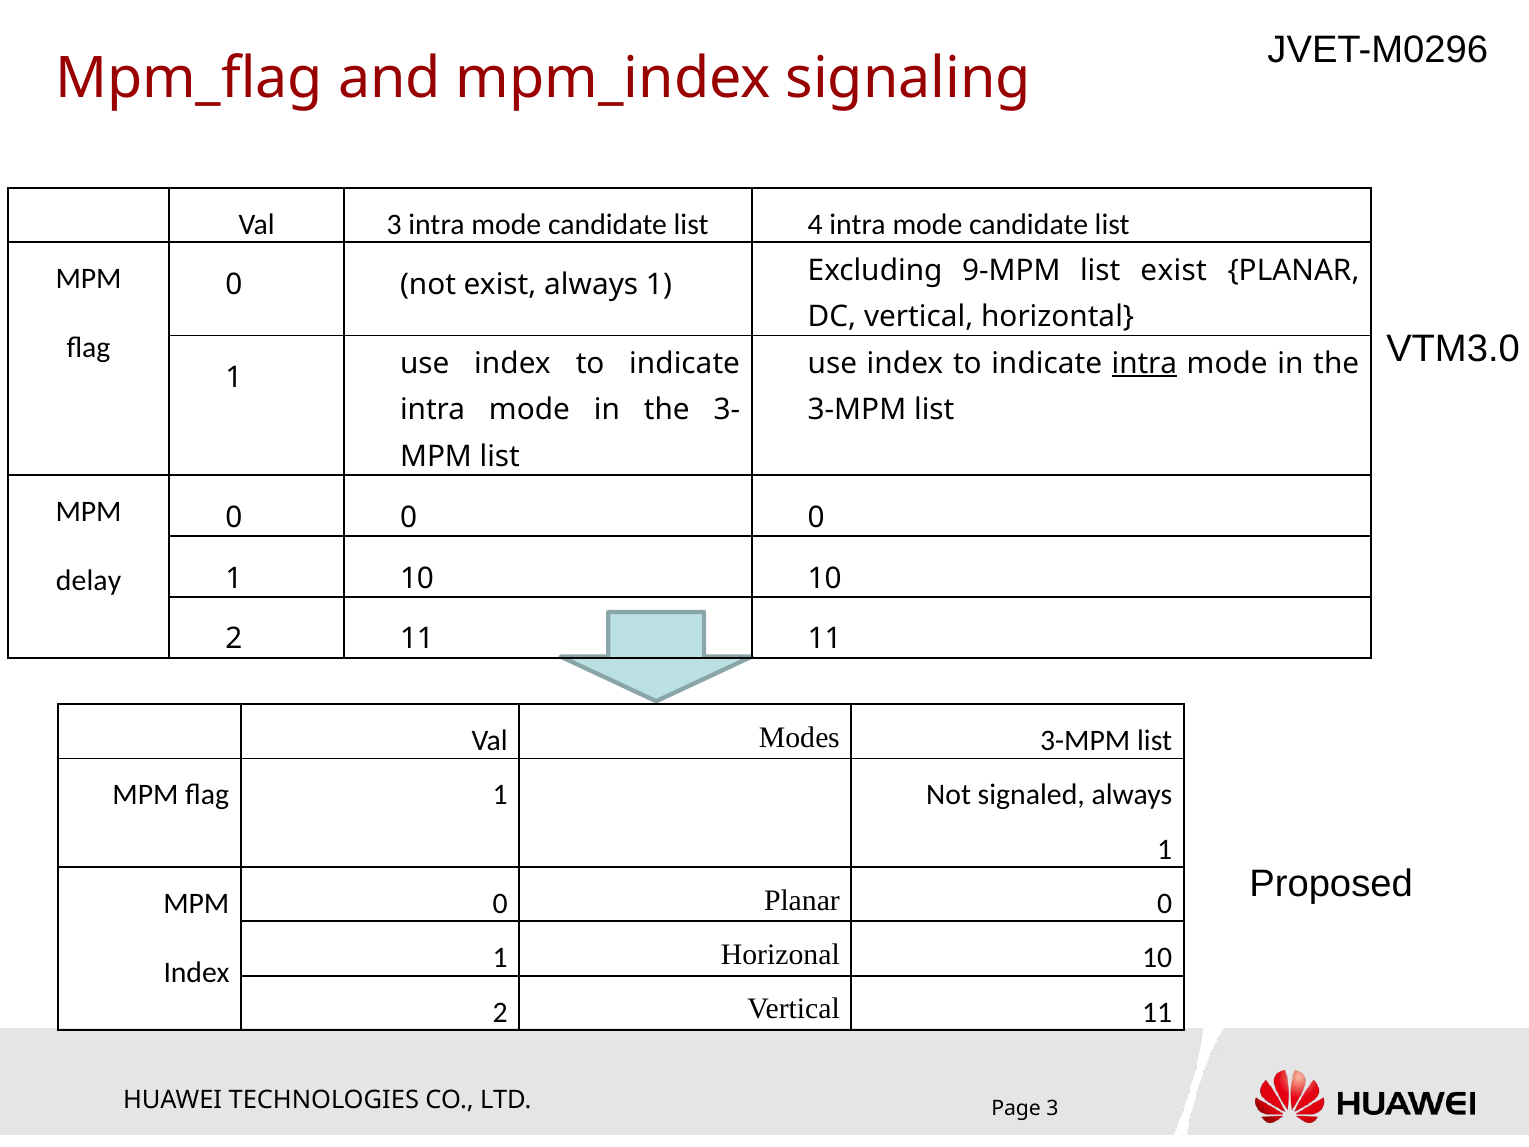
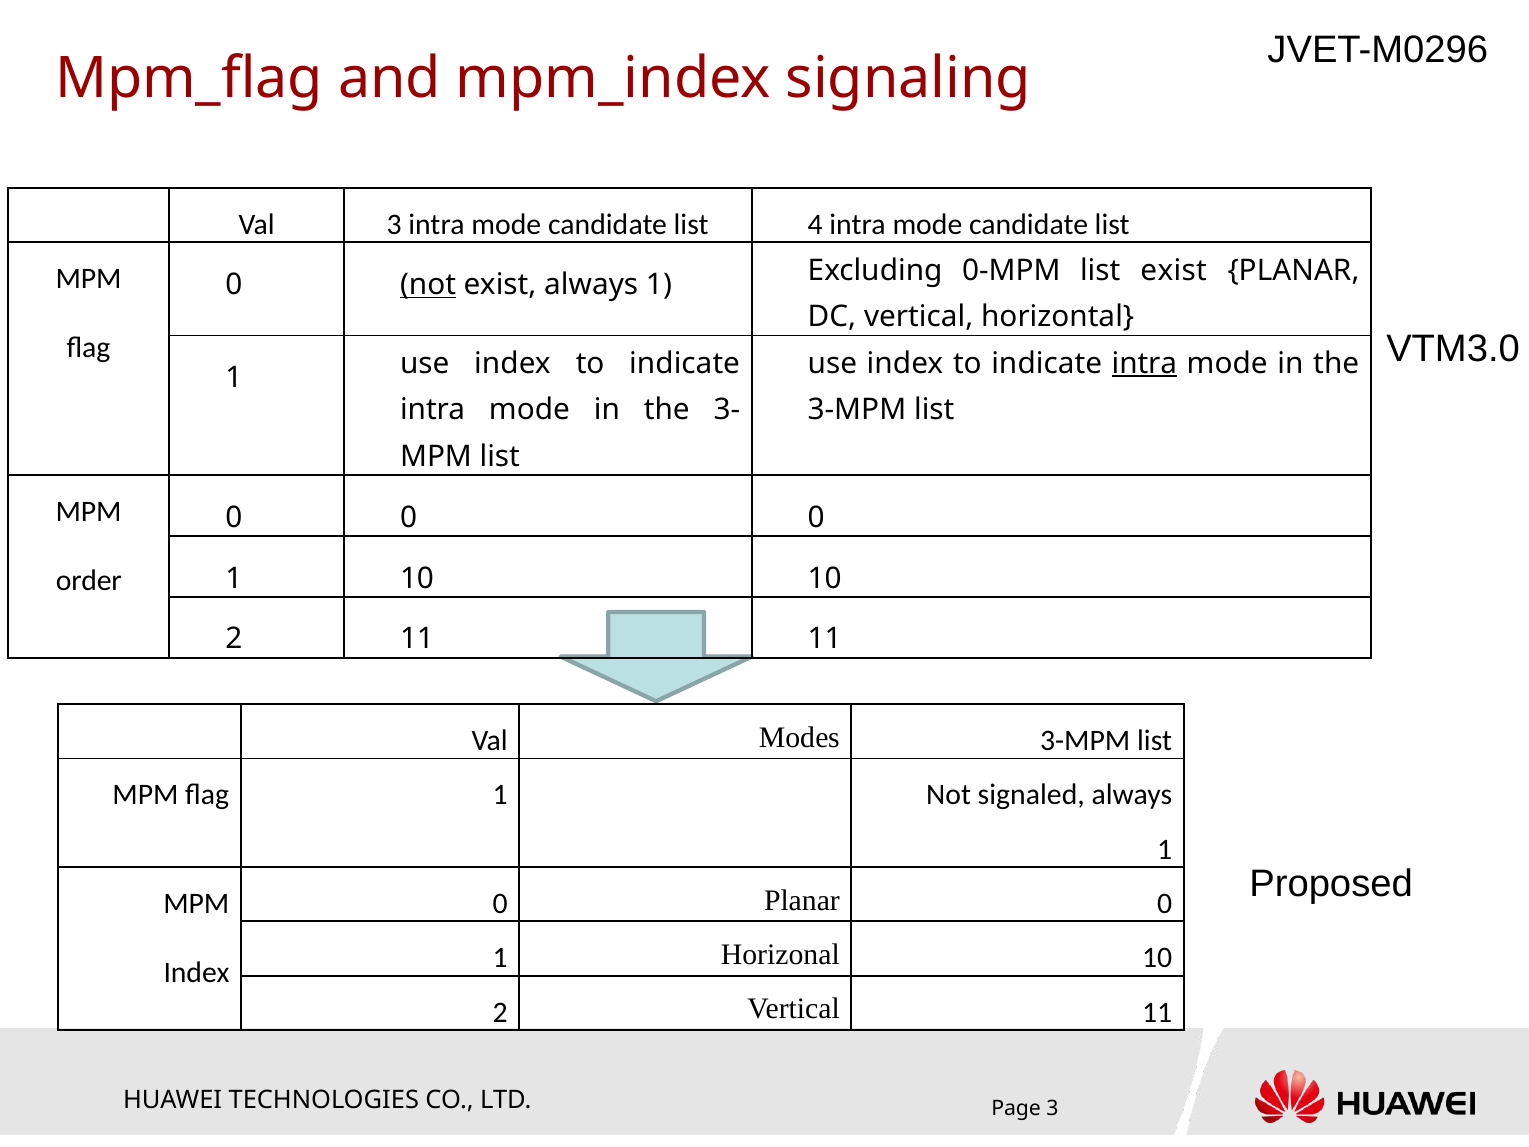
not underline: none -> present (428, 285)
9-MPM: 9-MPM -> 0-MPM (1011, 270)
delay: delay -> order (89, 580)
